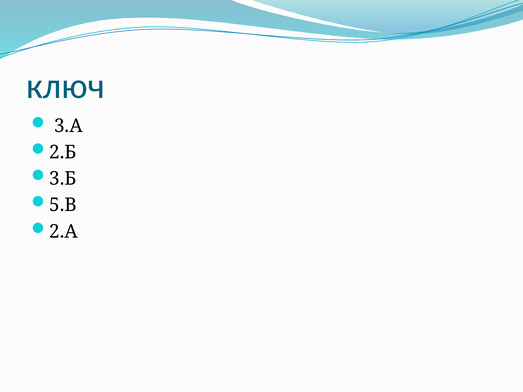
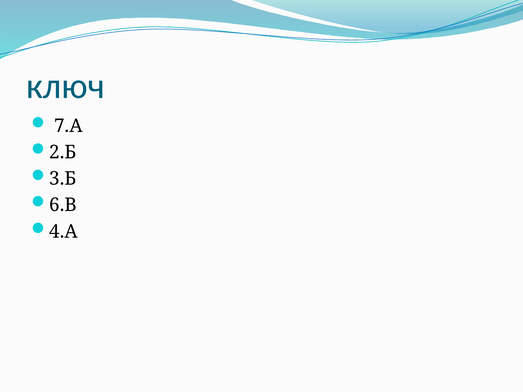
3.А: 3.А -> 7.А (68, 126)
5.В: 5.В -> 6.В (63, 205)
2.А: 2.А -> 4.А (64, 232)
